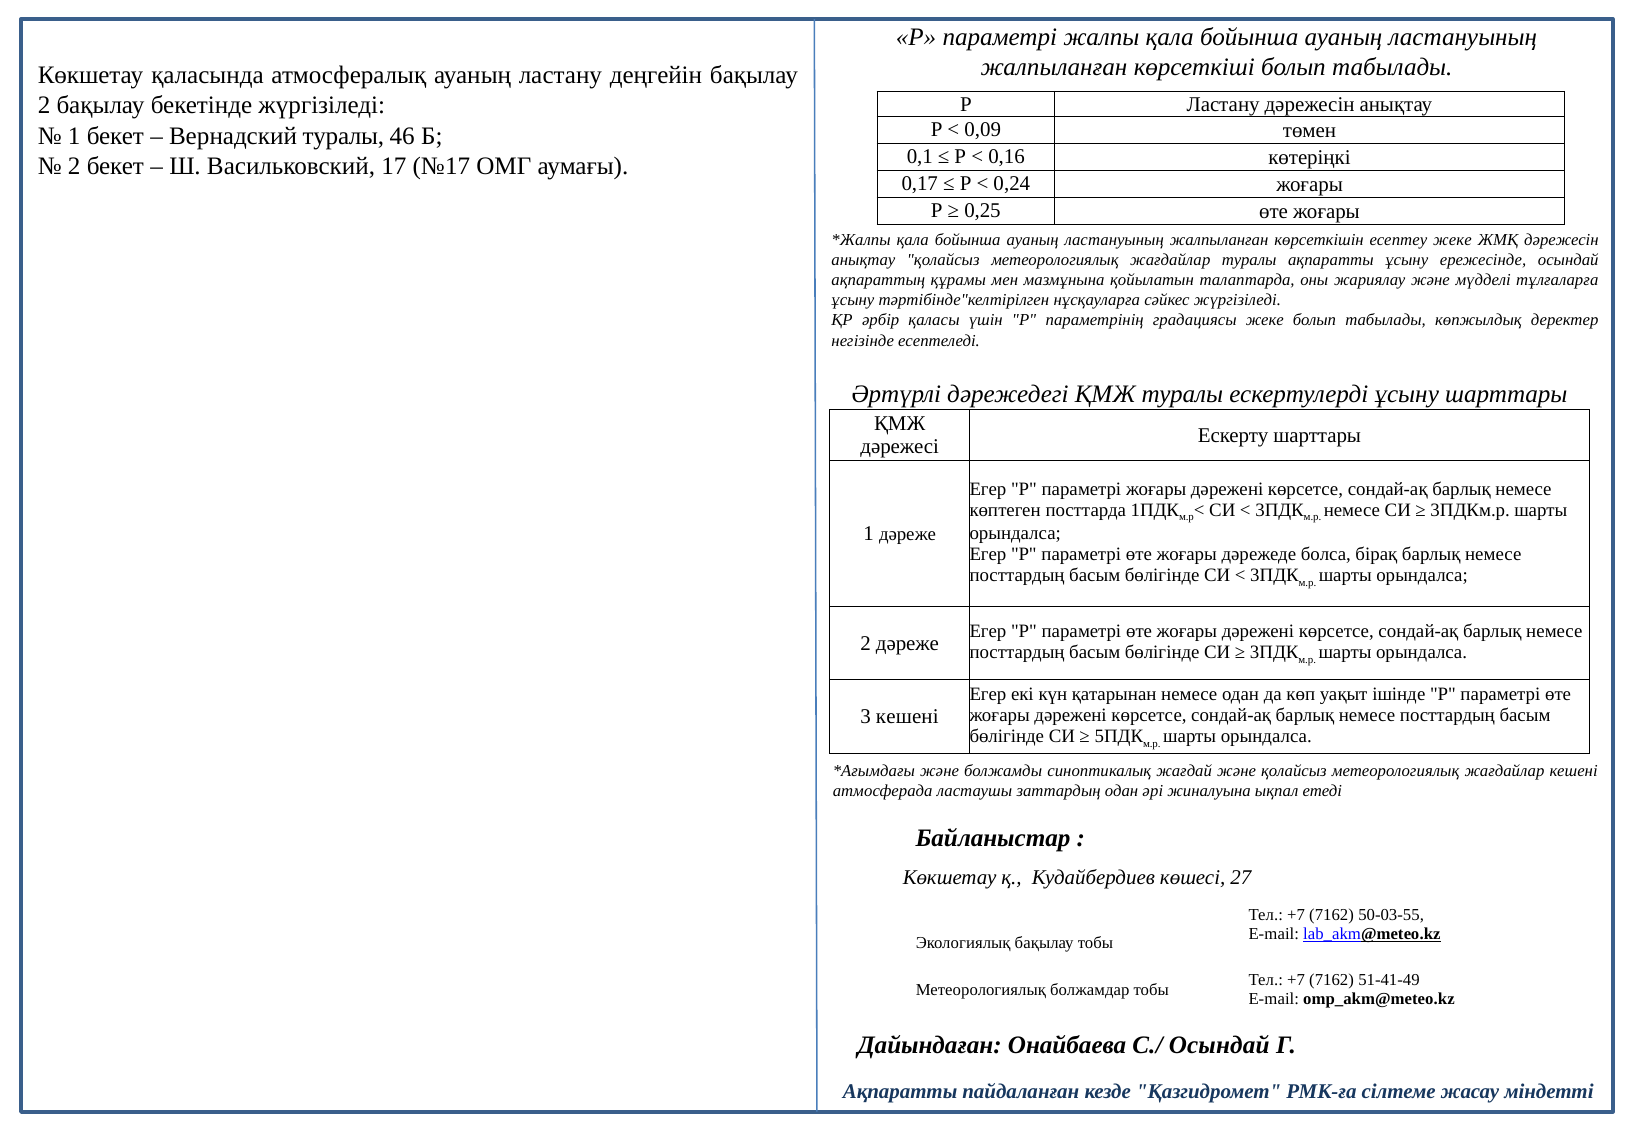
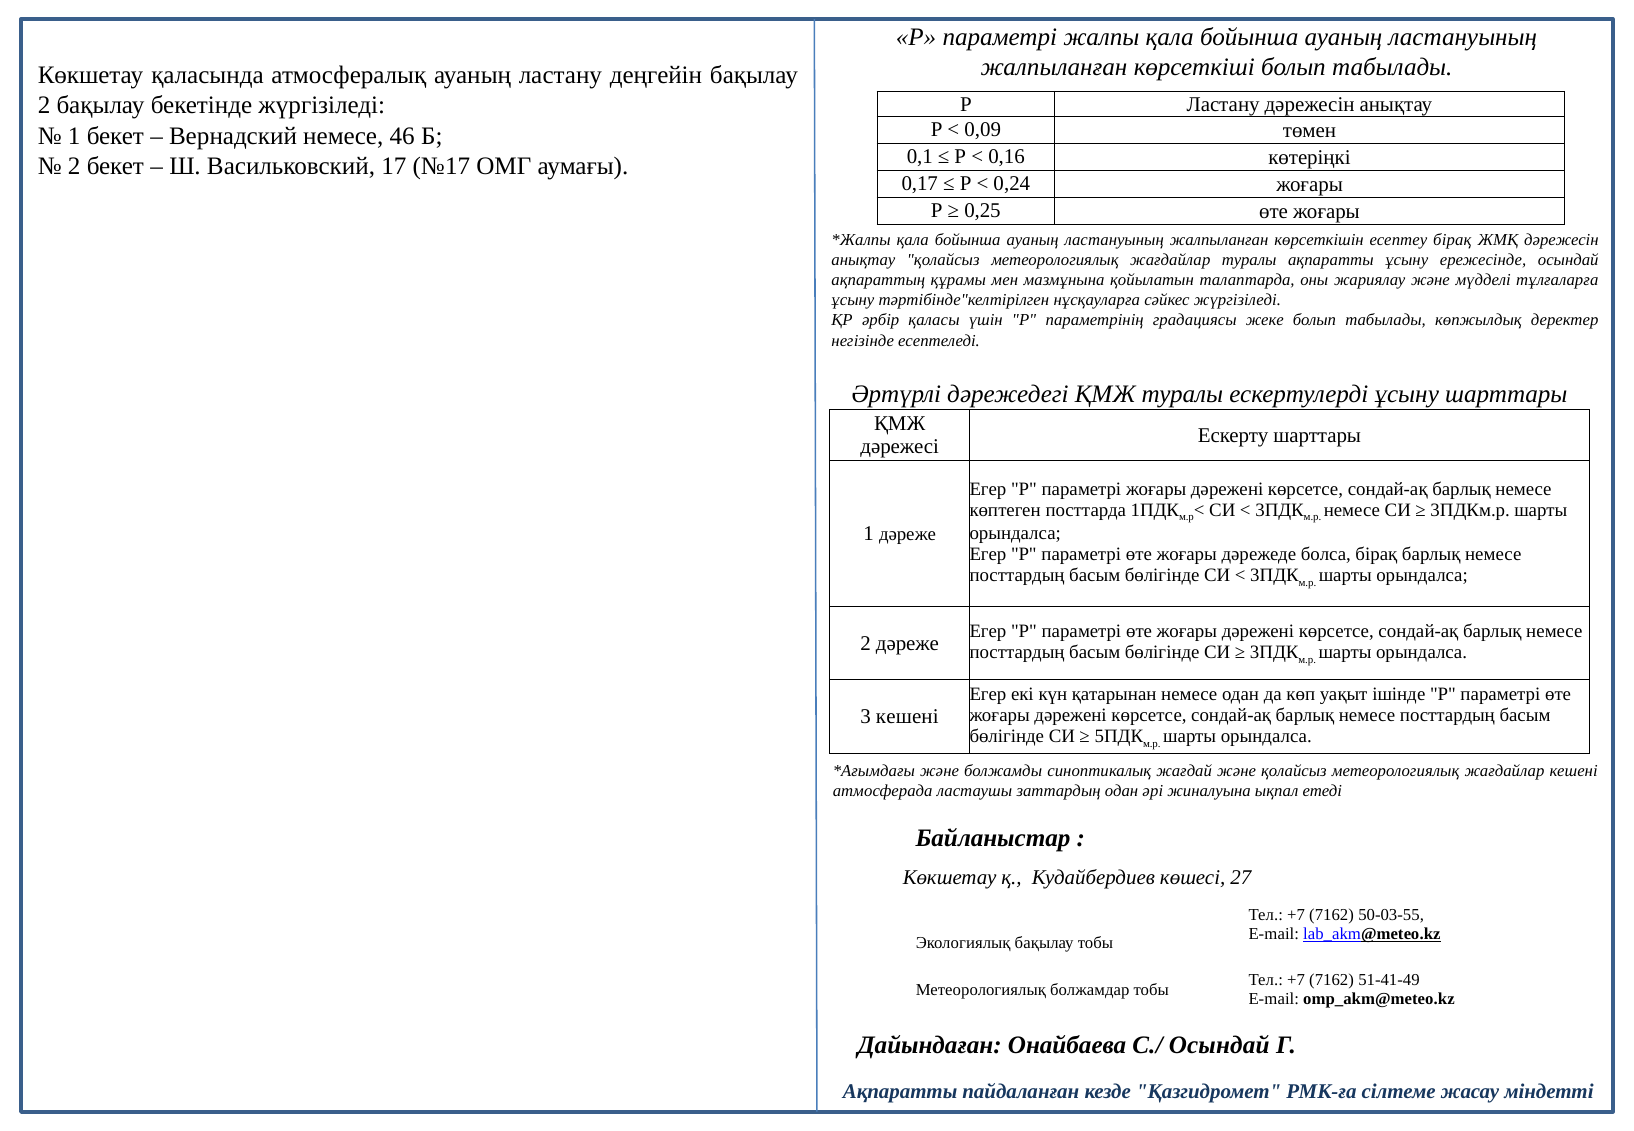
Вернадский туралы: туралы -> немесе (343, 136)
есептеу жеке: жеке -> бірақ (1452, 240)
